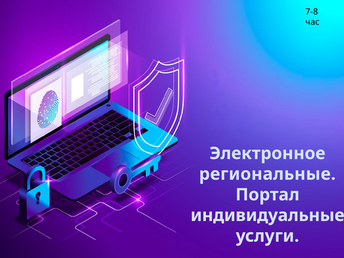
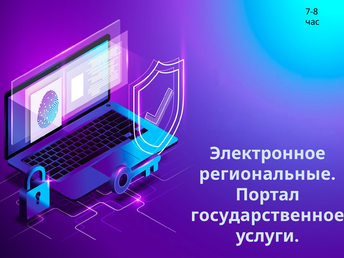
индивидуальные: индивидуальные -> государственное (267, 215)
